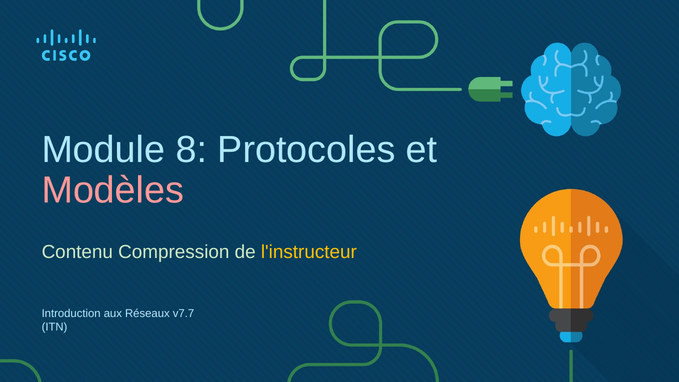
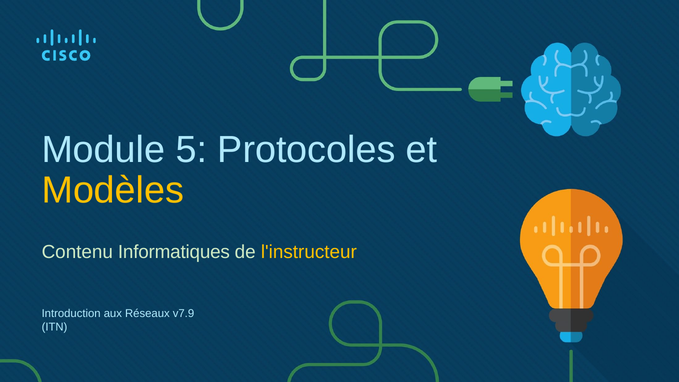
8: 8 -> 5 (191, 150)
Modèles colour: pink -> yellow (113, 190)
Compression: Compression -> Informatiques (174, 252)
v7.7: v7.7 -> v7.9 (183, 313)
